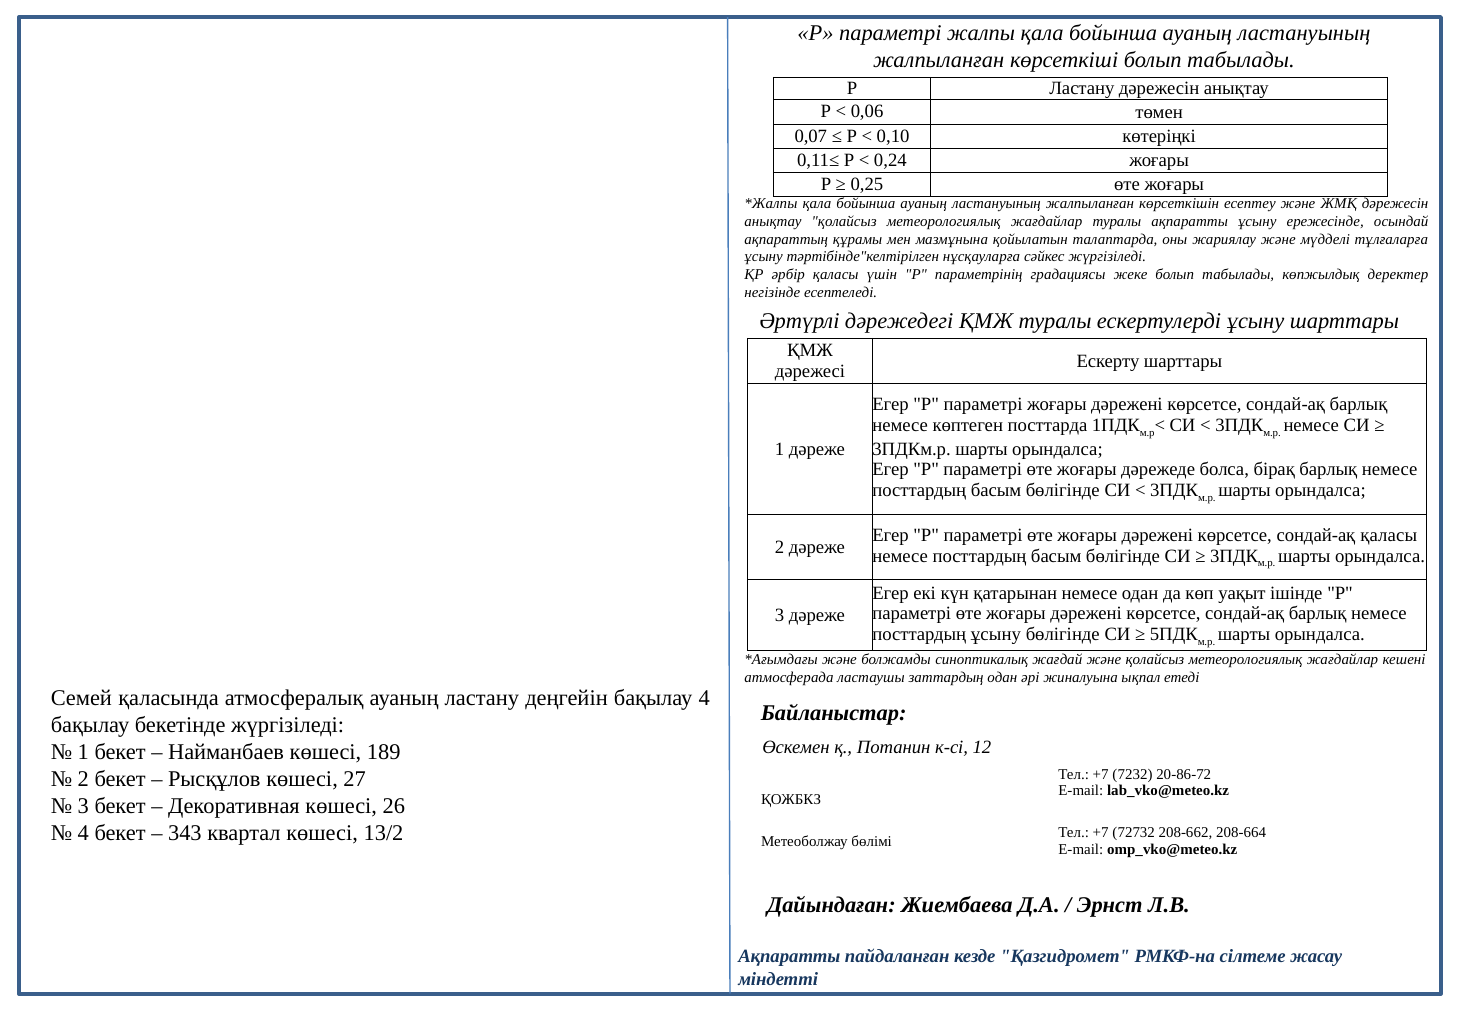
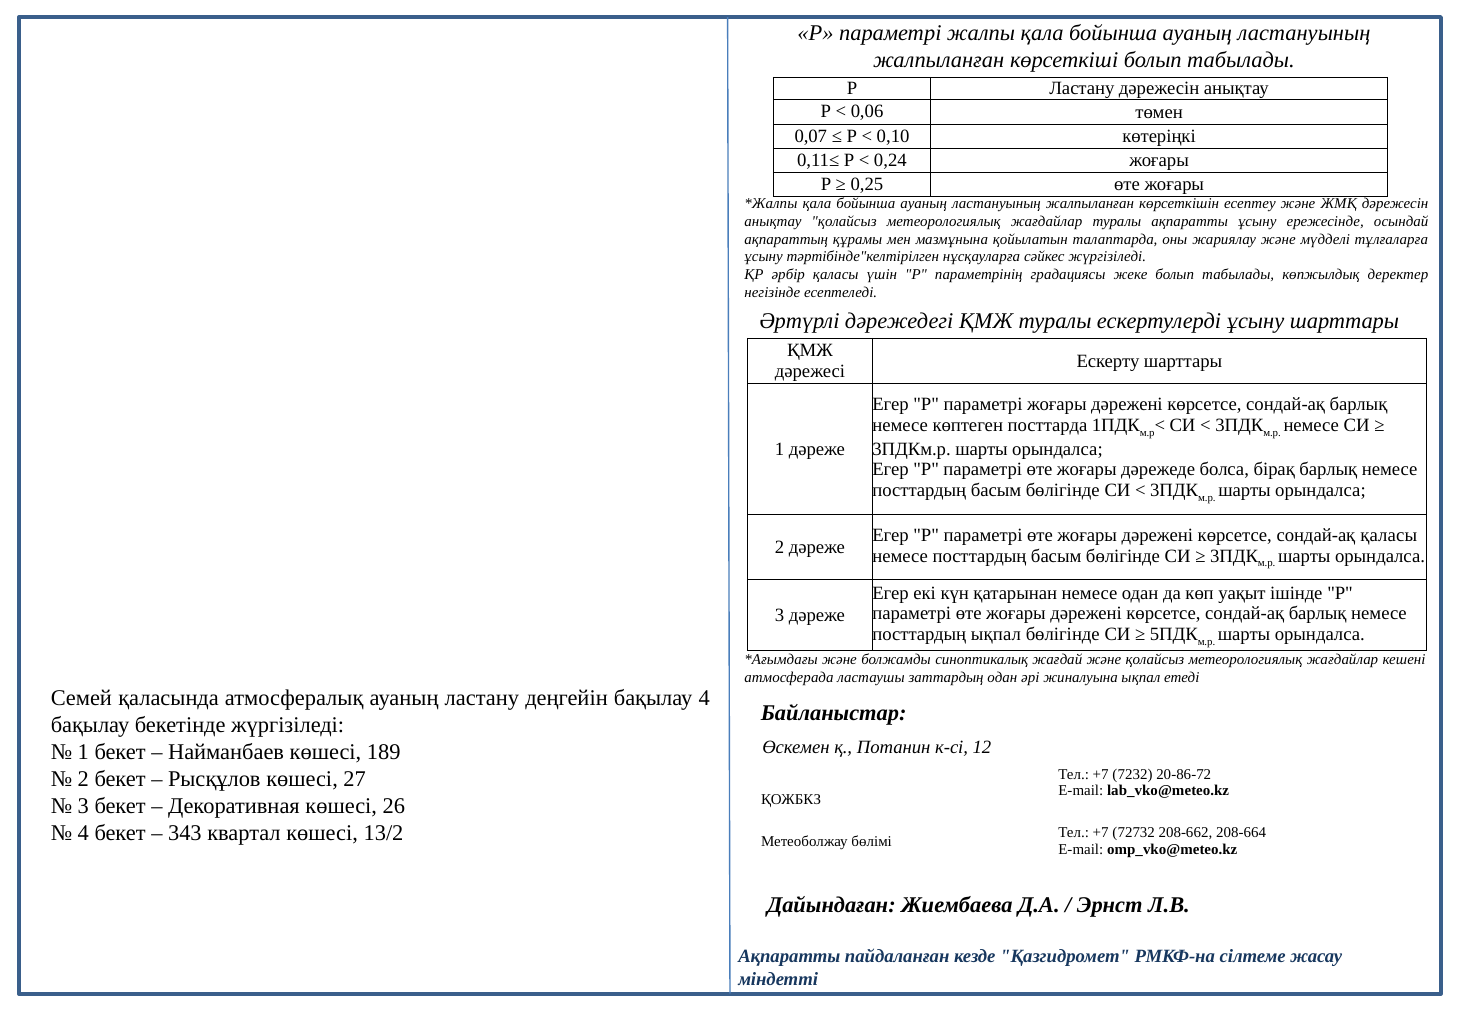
посттардың ұсыну: ұсыну -> ықпал (996, 634)
